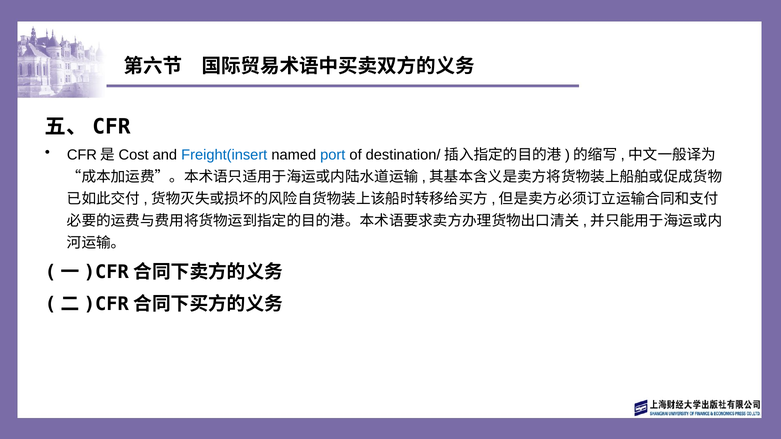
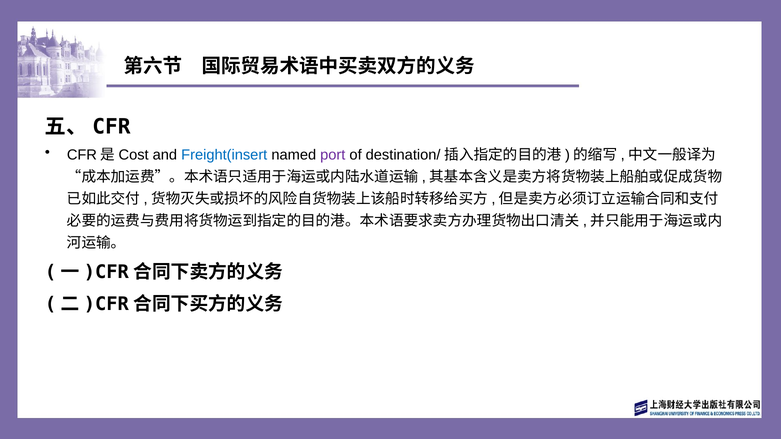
port colour: blue -> purple (333, 155)
